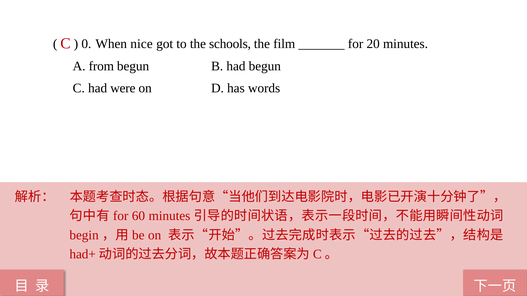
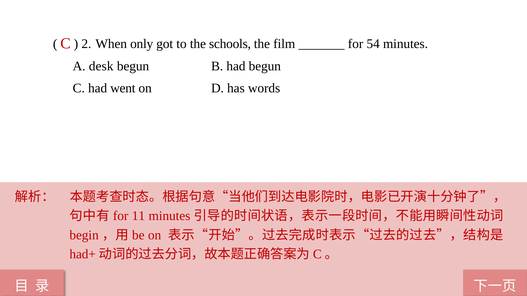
0: 0 -> 2 (86, 44)
nice: nice -> only (142, 44)
20: 20 -> 54 (373, 44)
from: from -> desk (101, 66)
were: were -> went (123, 88)
60: 60 -> 11 (138, 216)
